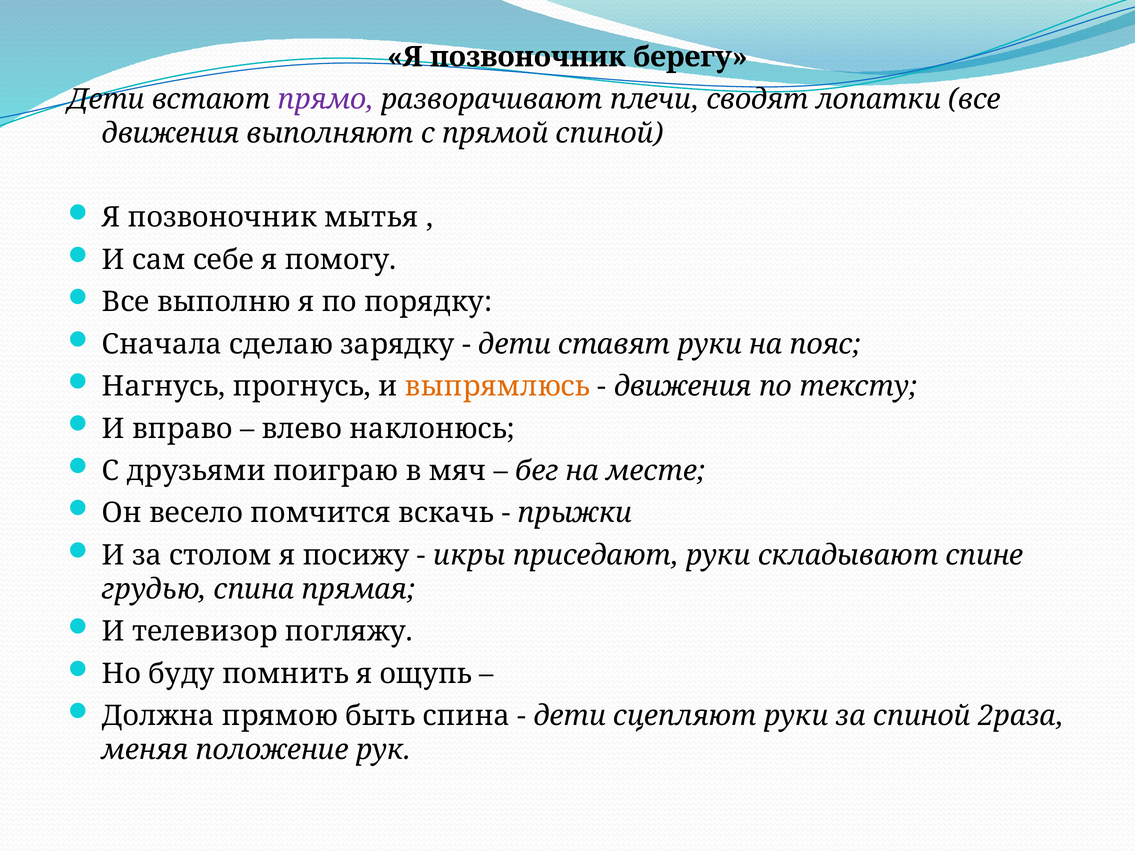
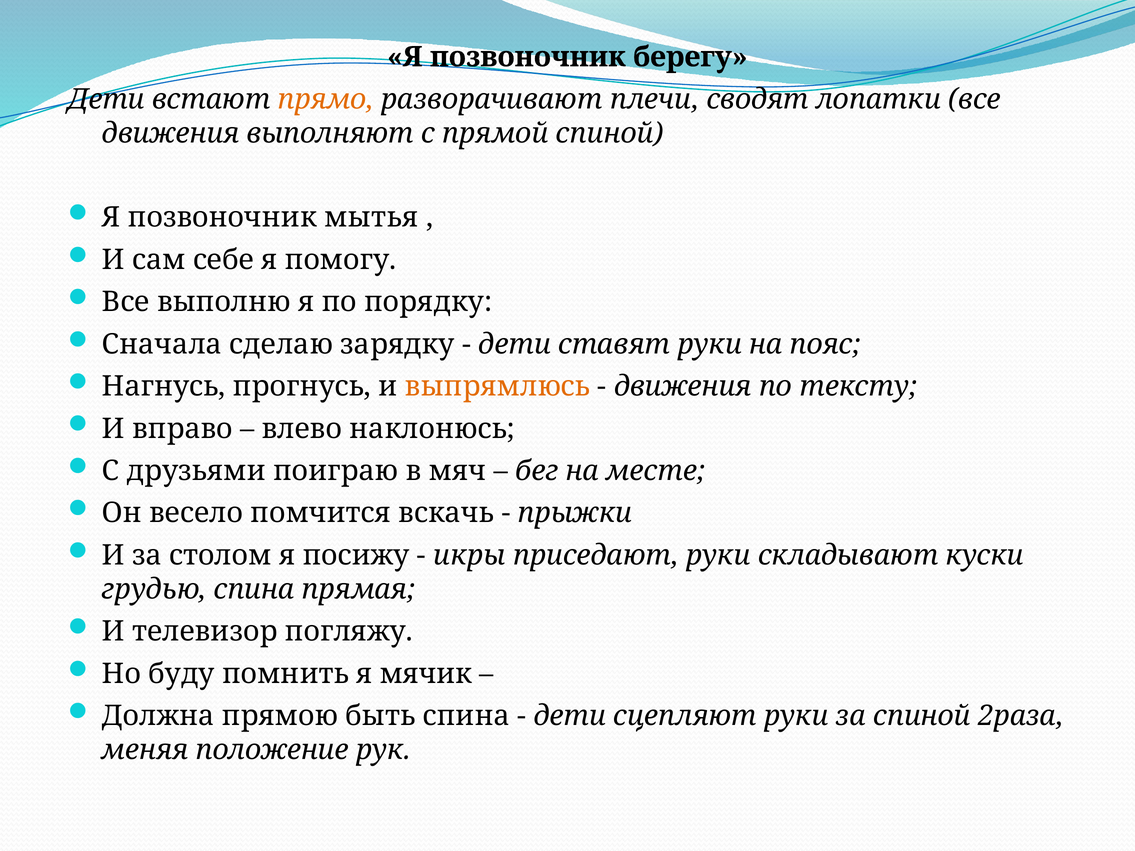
прямо colour: purple -> orange (326, 99)
спине: спине -> куски (985, 556)
ощупь: ощупь -> мячик (426, 674)
